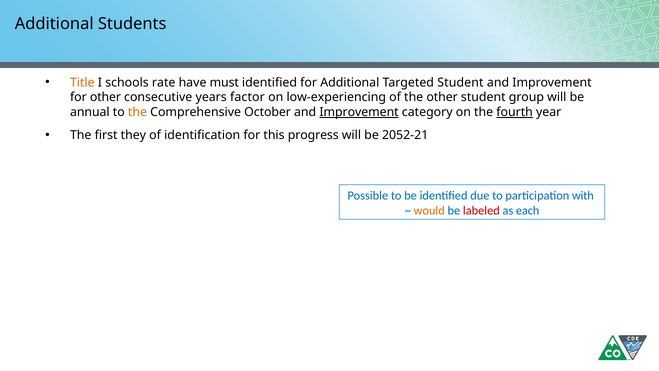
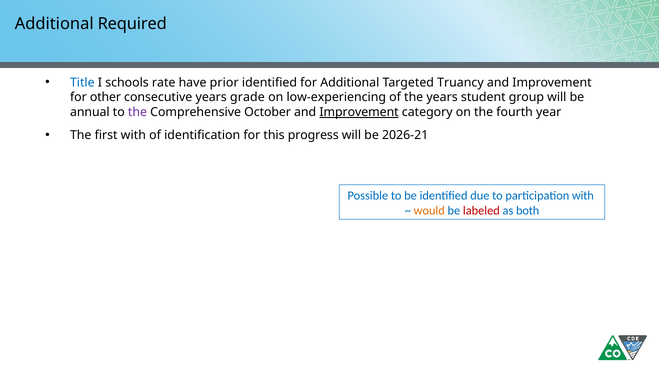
Students: Students -> Required (132, 24)
Title colour: orange -> blue (82, 82)
must: must -> prior (224, 82)
Targeted Student: Student -> Truancy (460, 82)
factor: factor -> grade (247, 97)
the other: other -> years (442, 97)
the colour: orange -> purple (137, 112)
fourth underline: present -> none (515, 112)
first they: they -> with (133, 135)
2052-21: 2052-21 -> 2026-21 (405, 135)
each: each -> both (528, 210)
